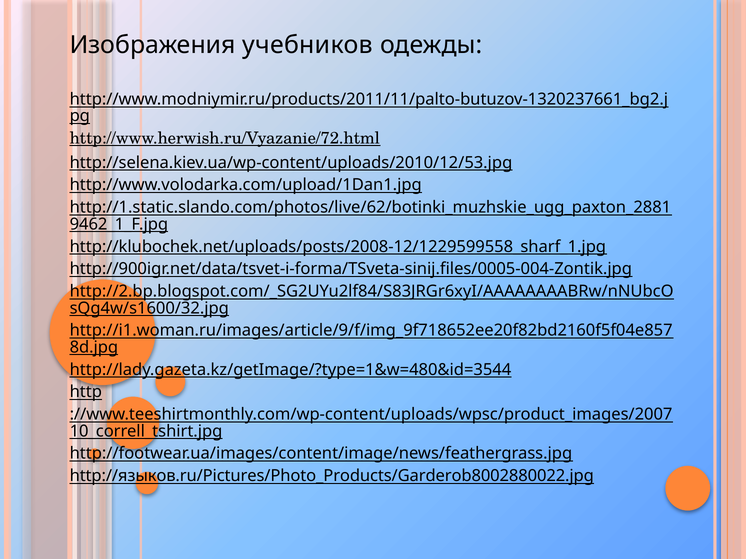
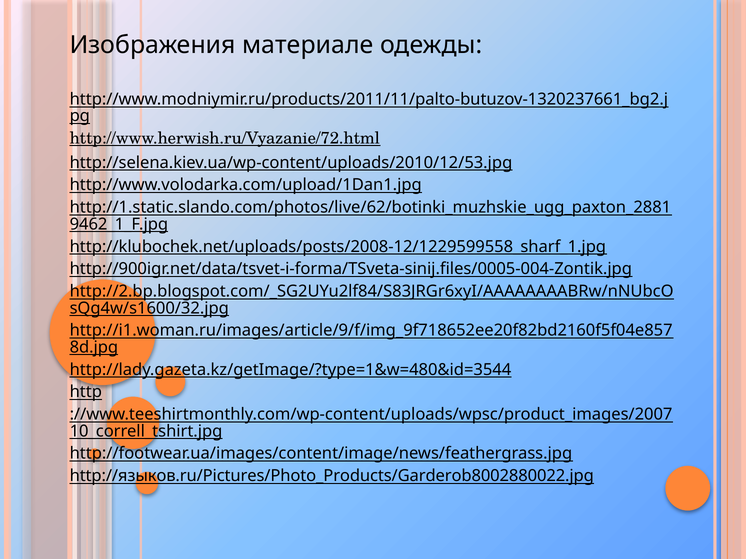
учебников: учебников -> материале (308, 45)
